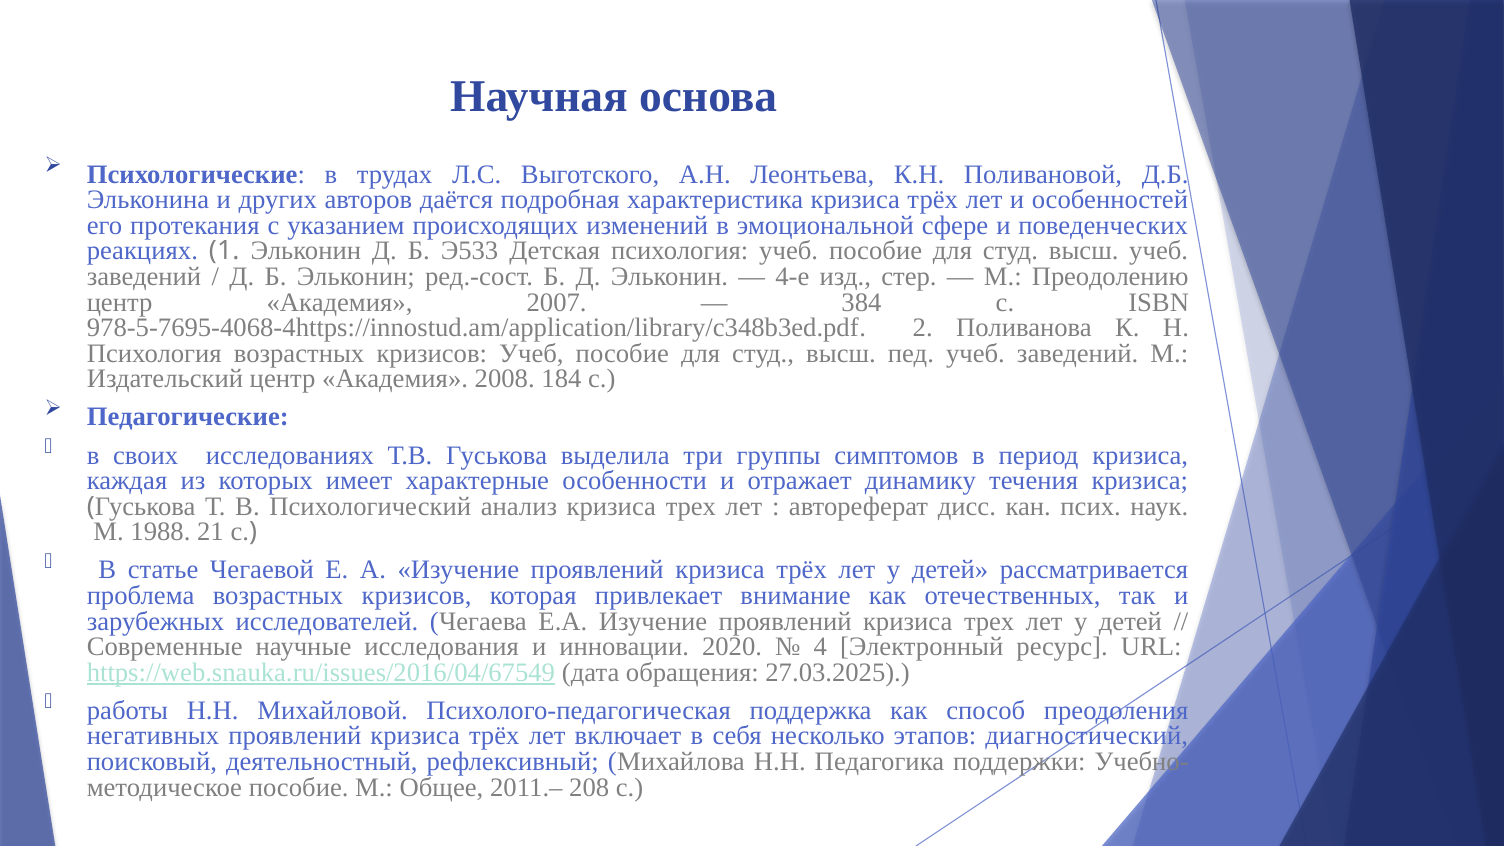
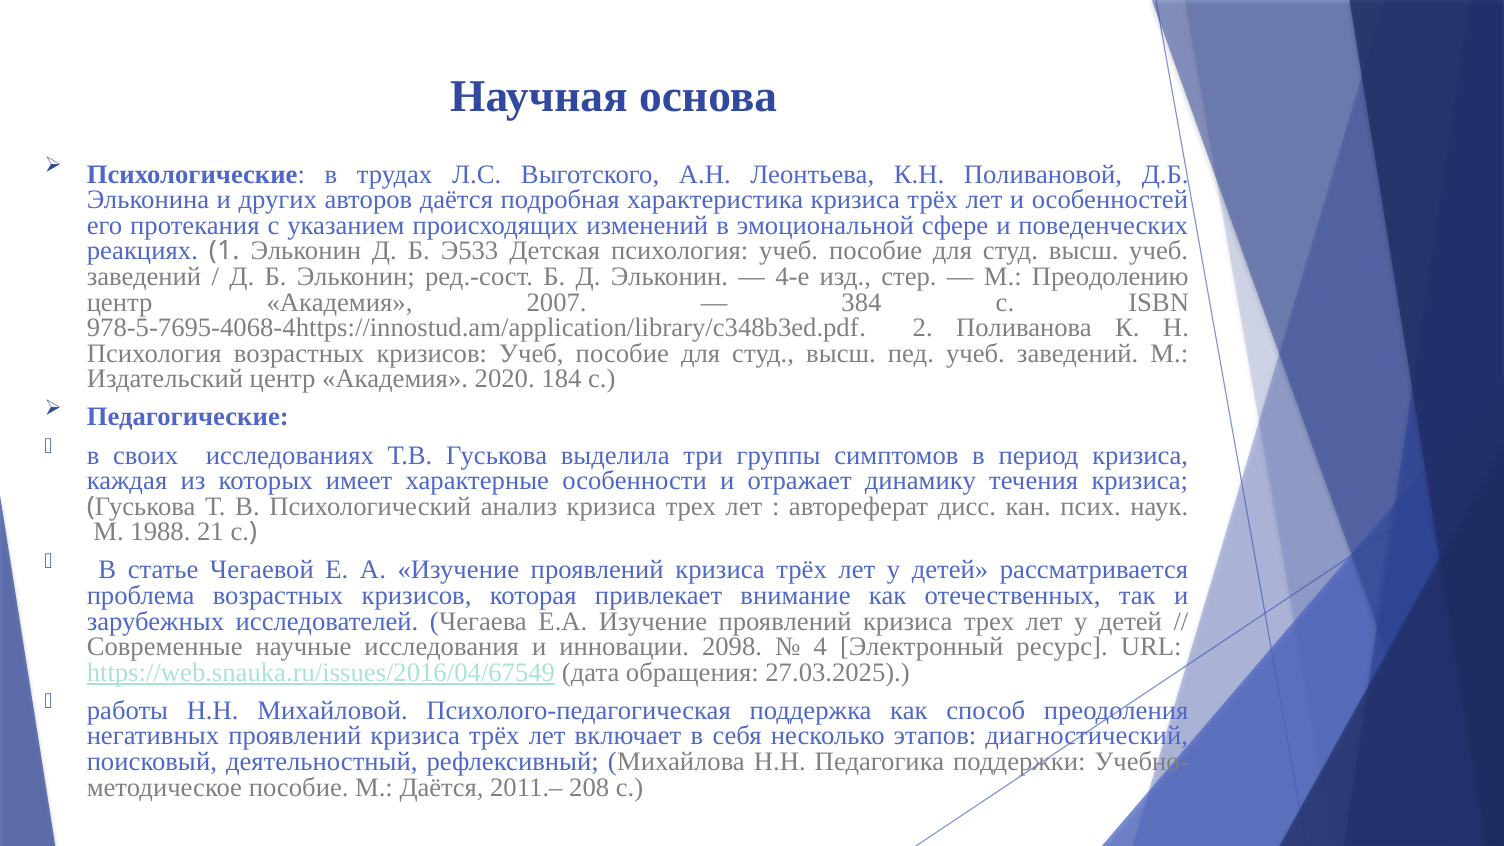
2008: 2008 -> 2020 (505, 379)
2020: 2020 -> 2098 (732, 647)
М Общее: Общее -> Даётся (442, 787)
